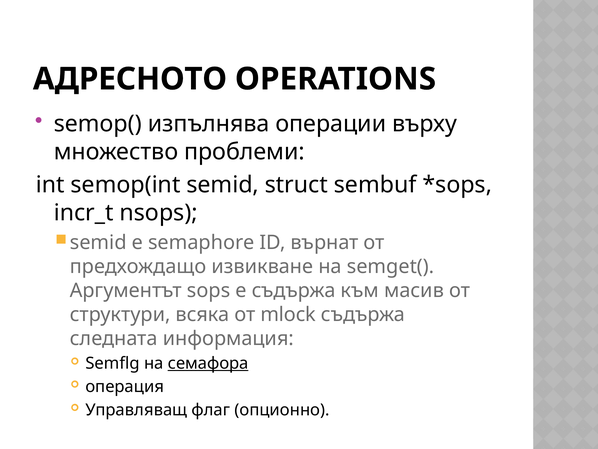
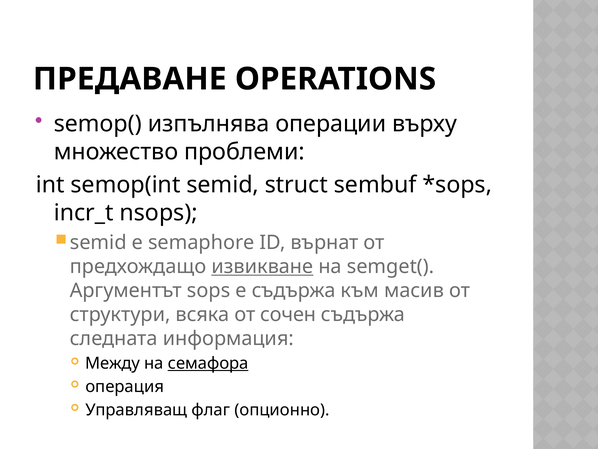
АДРЕСНОТО: АДРЕСНОТО -> ПРЕДАВАНЕ (130, 79)
извикване underline: none -> present (262, 266)
mlock: mlock -> сочен (288, 314)
Semflg: Semflg -> Между (113, 363)
